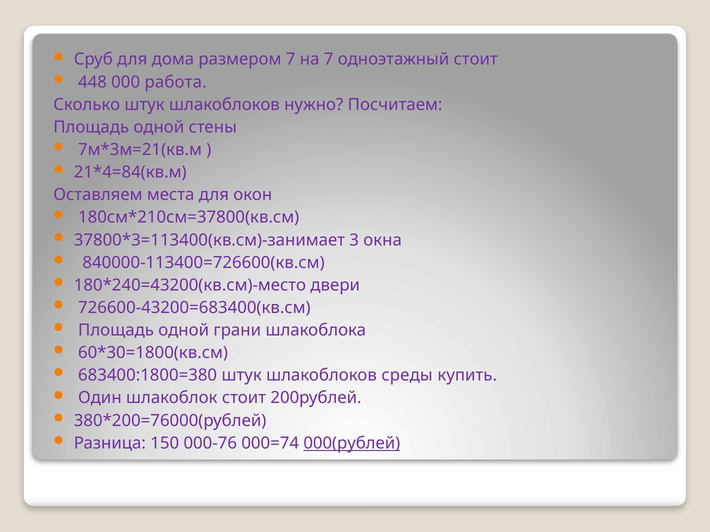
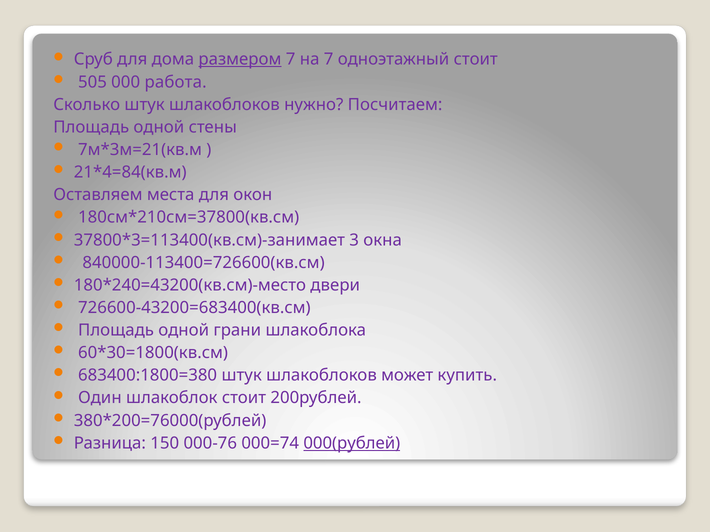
размером underline: none -> present (240, 60)
448: 448 -> 505 (92, 82)
среды: среды -> может (407, 376)
